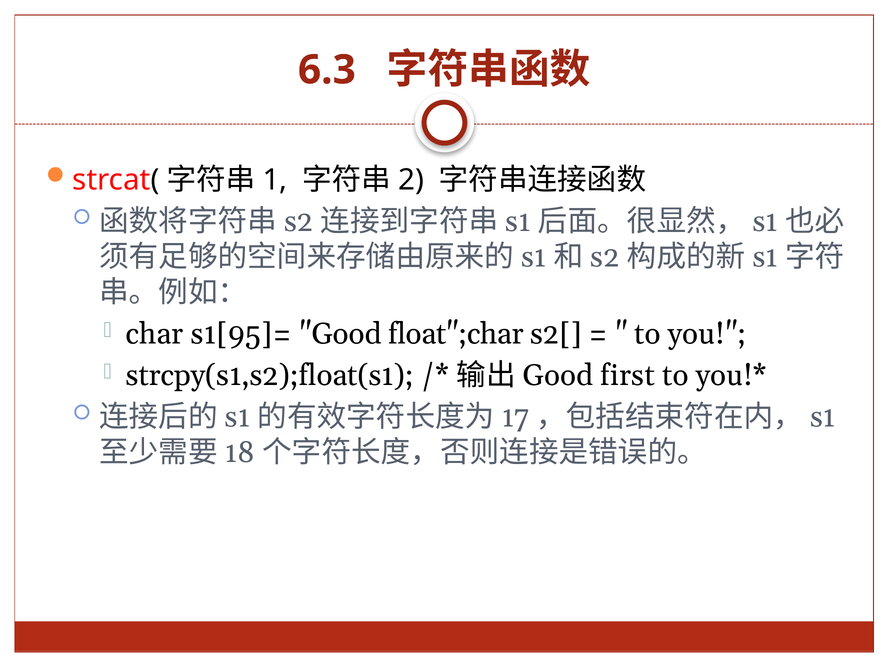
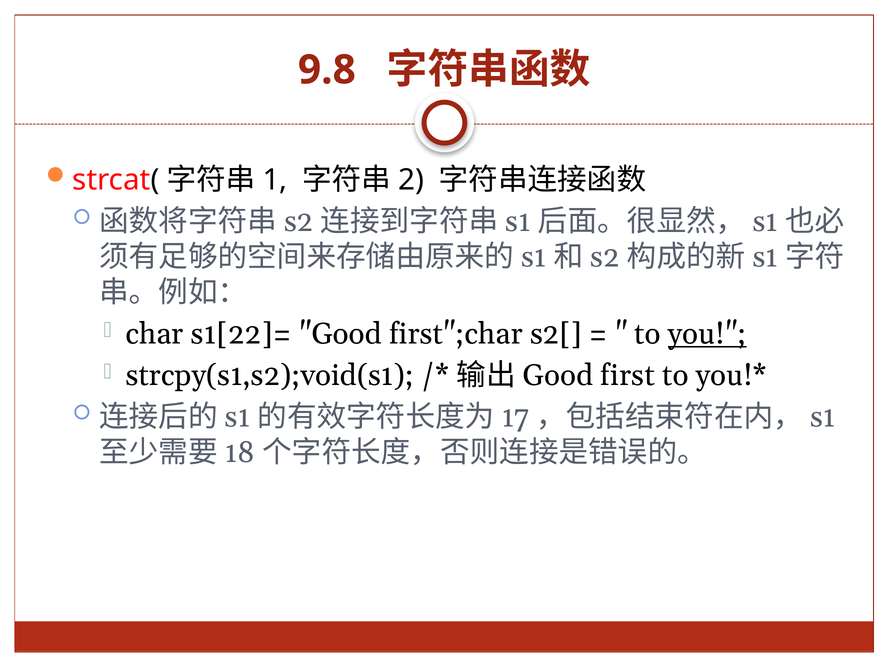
6.3: 6.3 -> 9.8 (327, 70)
s1[95]=: s1[95]= -> s1[22]= (241, 334)
float";char: float";char -> first";char (456, 334)
you underline: none -> present (707, 334)
strcpy(s1,s2);float(s1: strcpy(s1,s2);float(s1 -> strcpy(s1,s2);void(s1 (270, 375)
